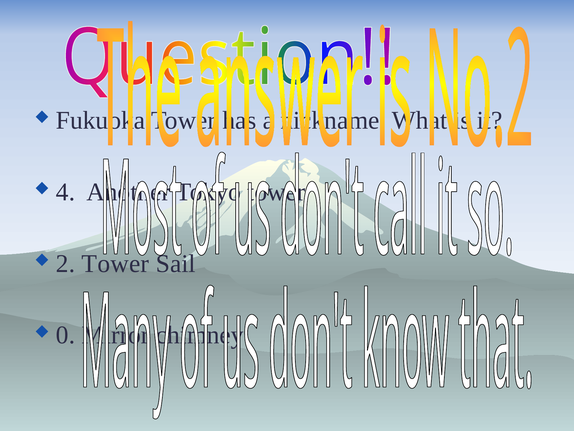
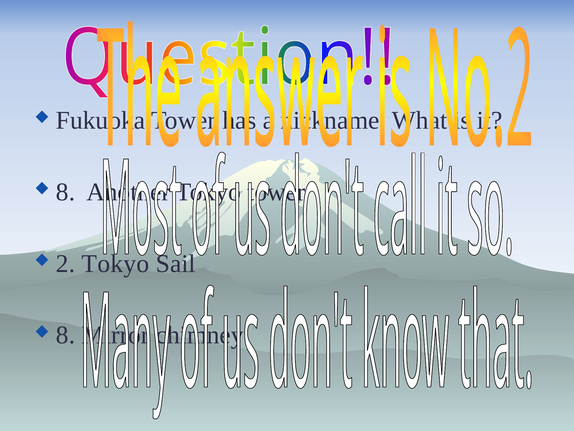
4: 4 -> 8 (66, 192)
2 Tower: Tower -> Tokyo (115, 263)
0: 0 -> 8 (66, 335)
